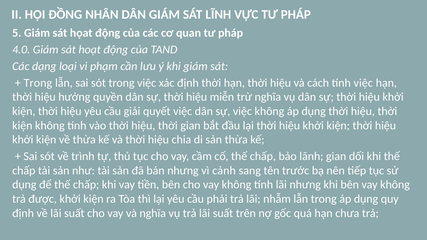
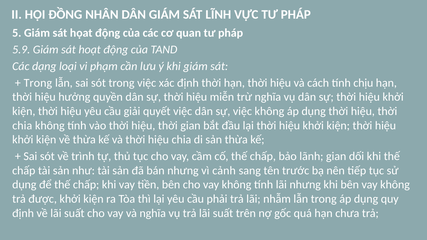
4.0: 4.0 -> 5.9 (21, 50)
tính việc: việc -> chịu (363, 83)
kiện: kiện -> chia (22, 126)
